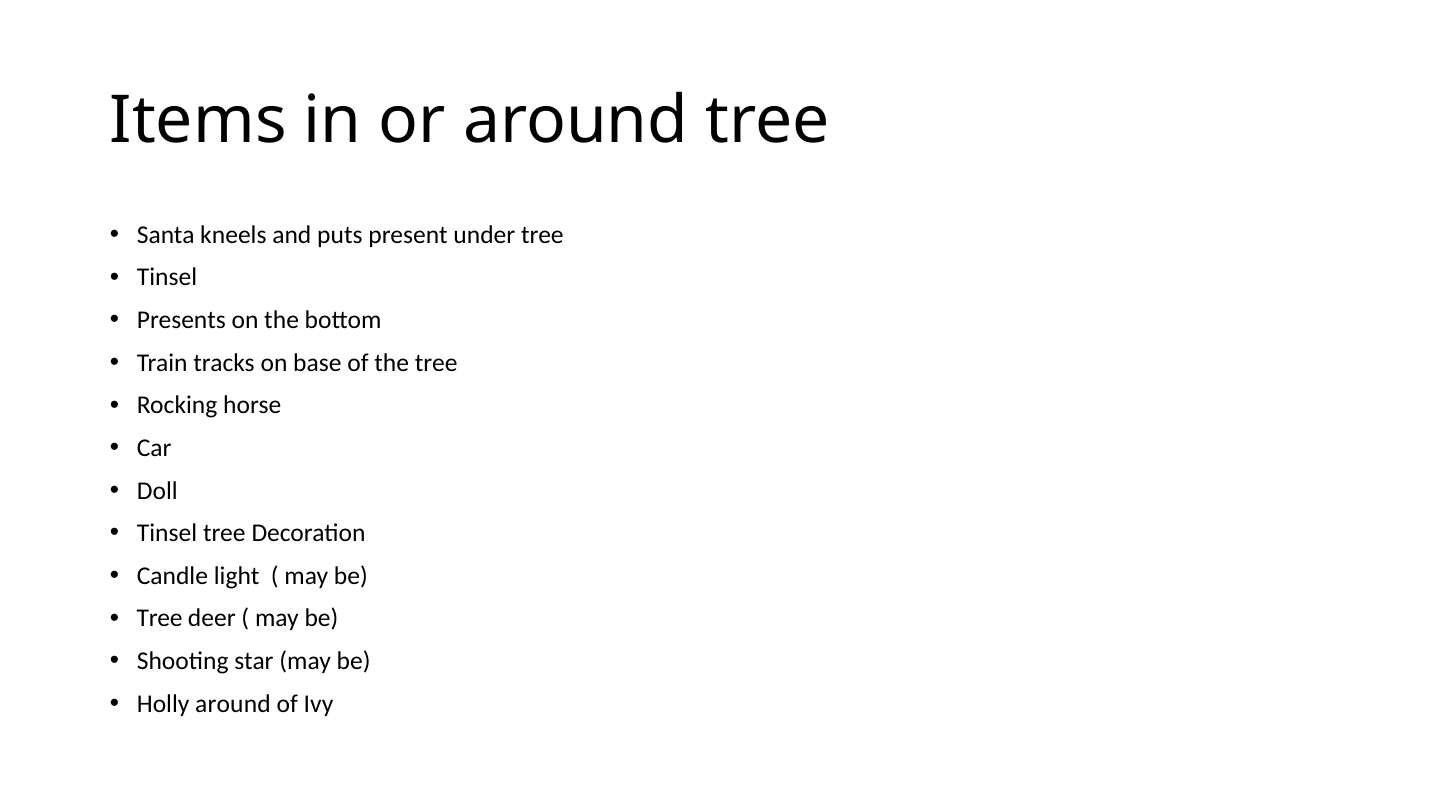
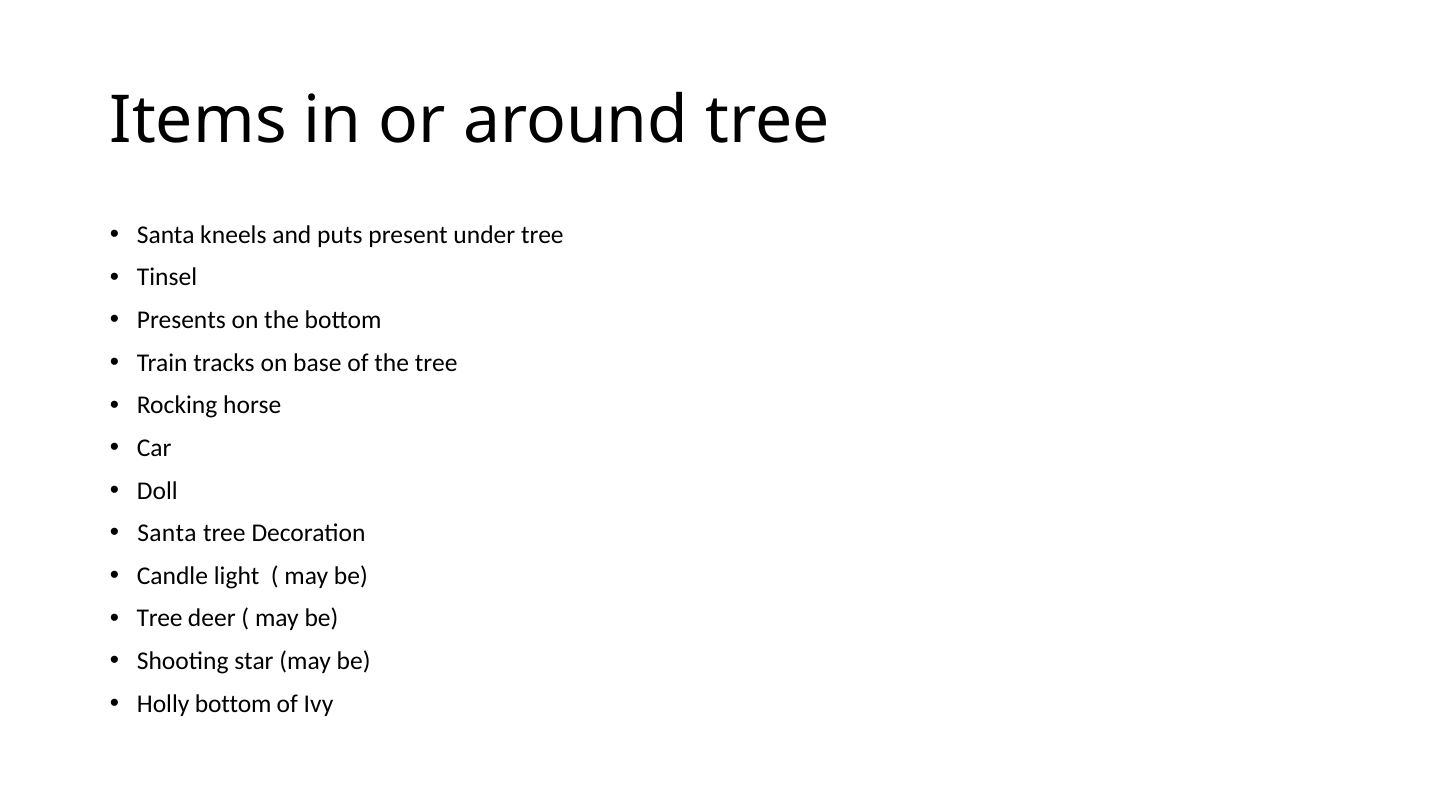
Tinsel: Tinsel -> Santa (167, 533)
Holly around: around -> bottom (233, 703)
